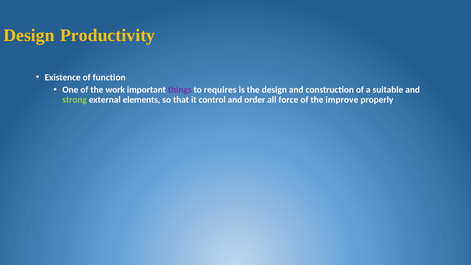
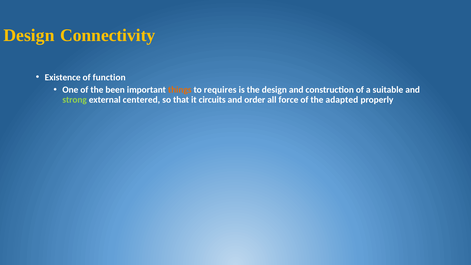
Productivity: Productivity -> Connectivity (108, 35)
work: work -> been (115, 90)
things colour: purple -> orange (180, 90)
elements: elements -> centered (141, 100)
control: control -> circuits (212, 100)
improve: improve -> adapted (342, 100)
